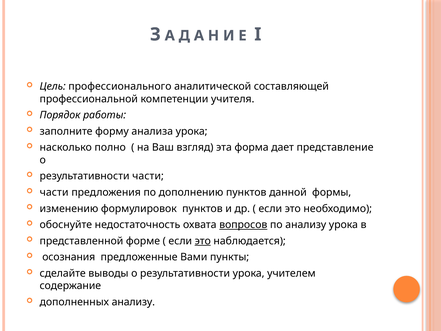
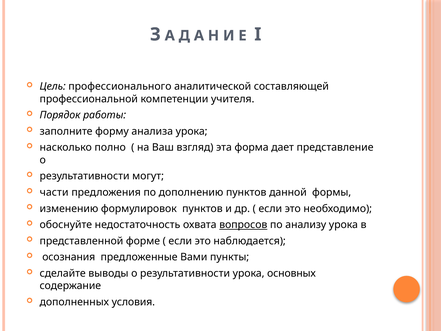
результативности части: части -> могут (148, 176)
это underline: present -> none (203, 241)
учителем: учителем -> основных (291, 273)
дополненных анализу: анализу -> условия (133, 302)
